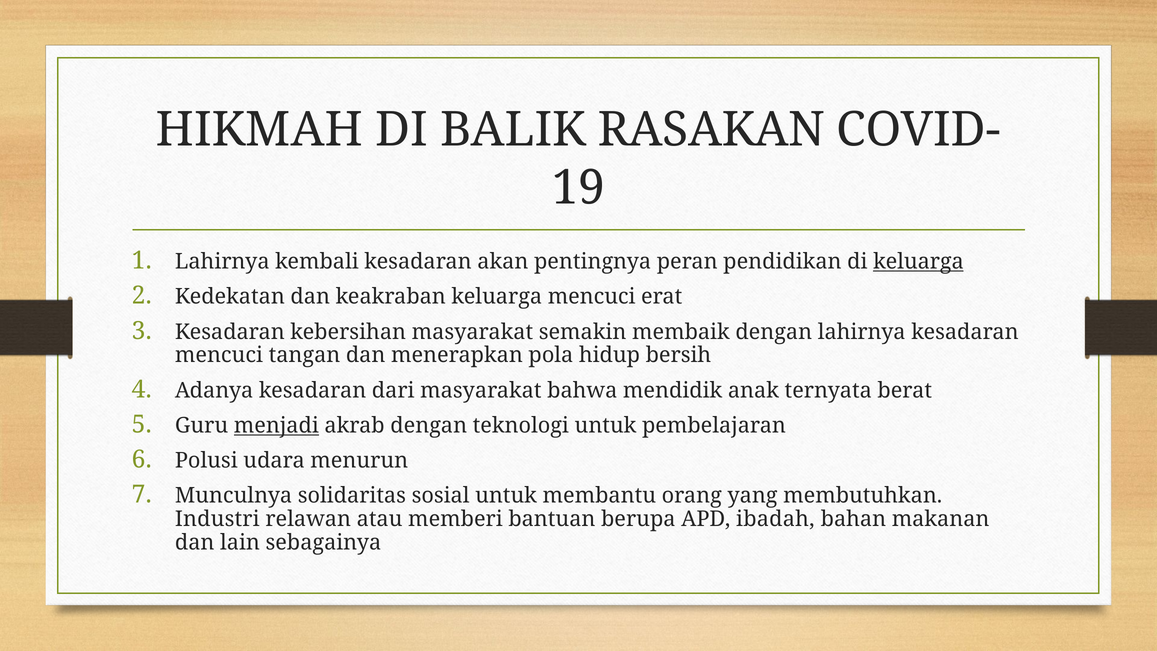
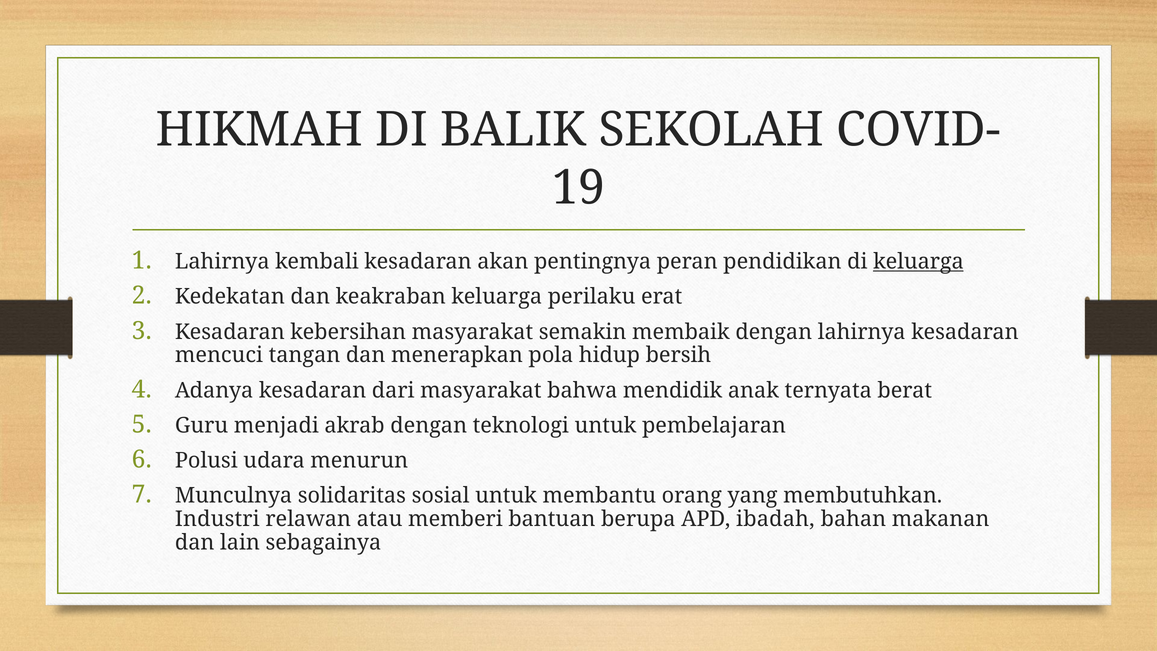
RASAKAN: RASAKAN -> SEKOLAH (711, 130)
keluarga mencuci: mencuci -> perilaku (592, 297)
menjadi underline: present -> none (276, 425)
